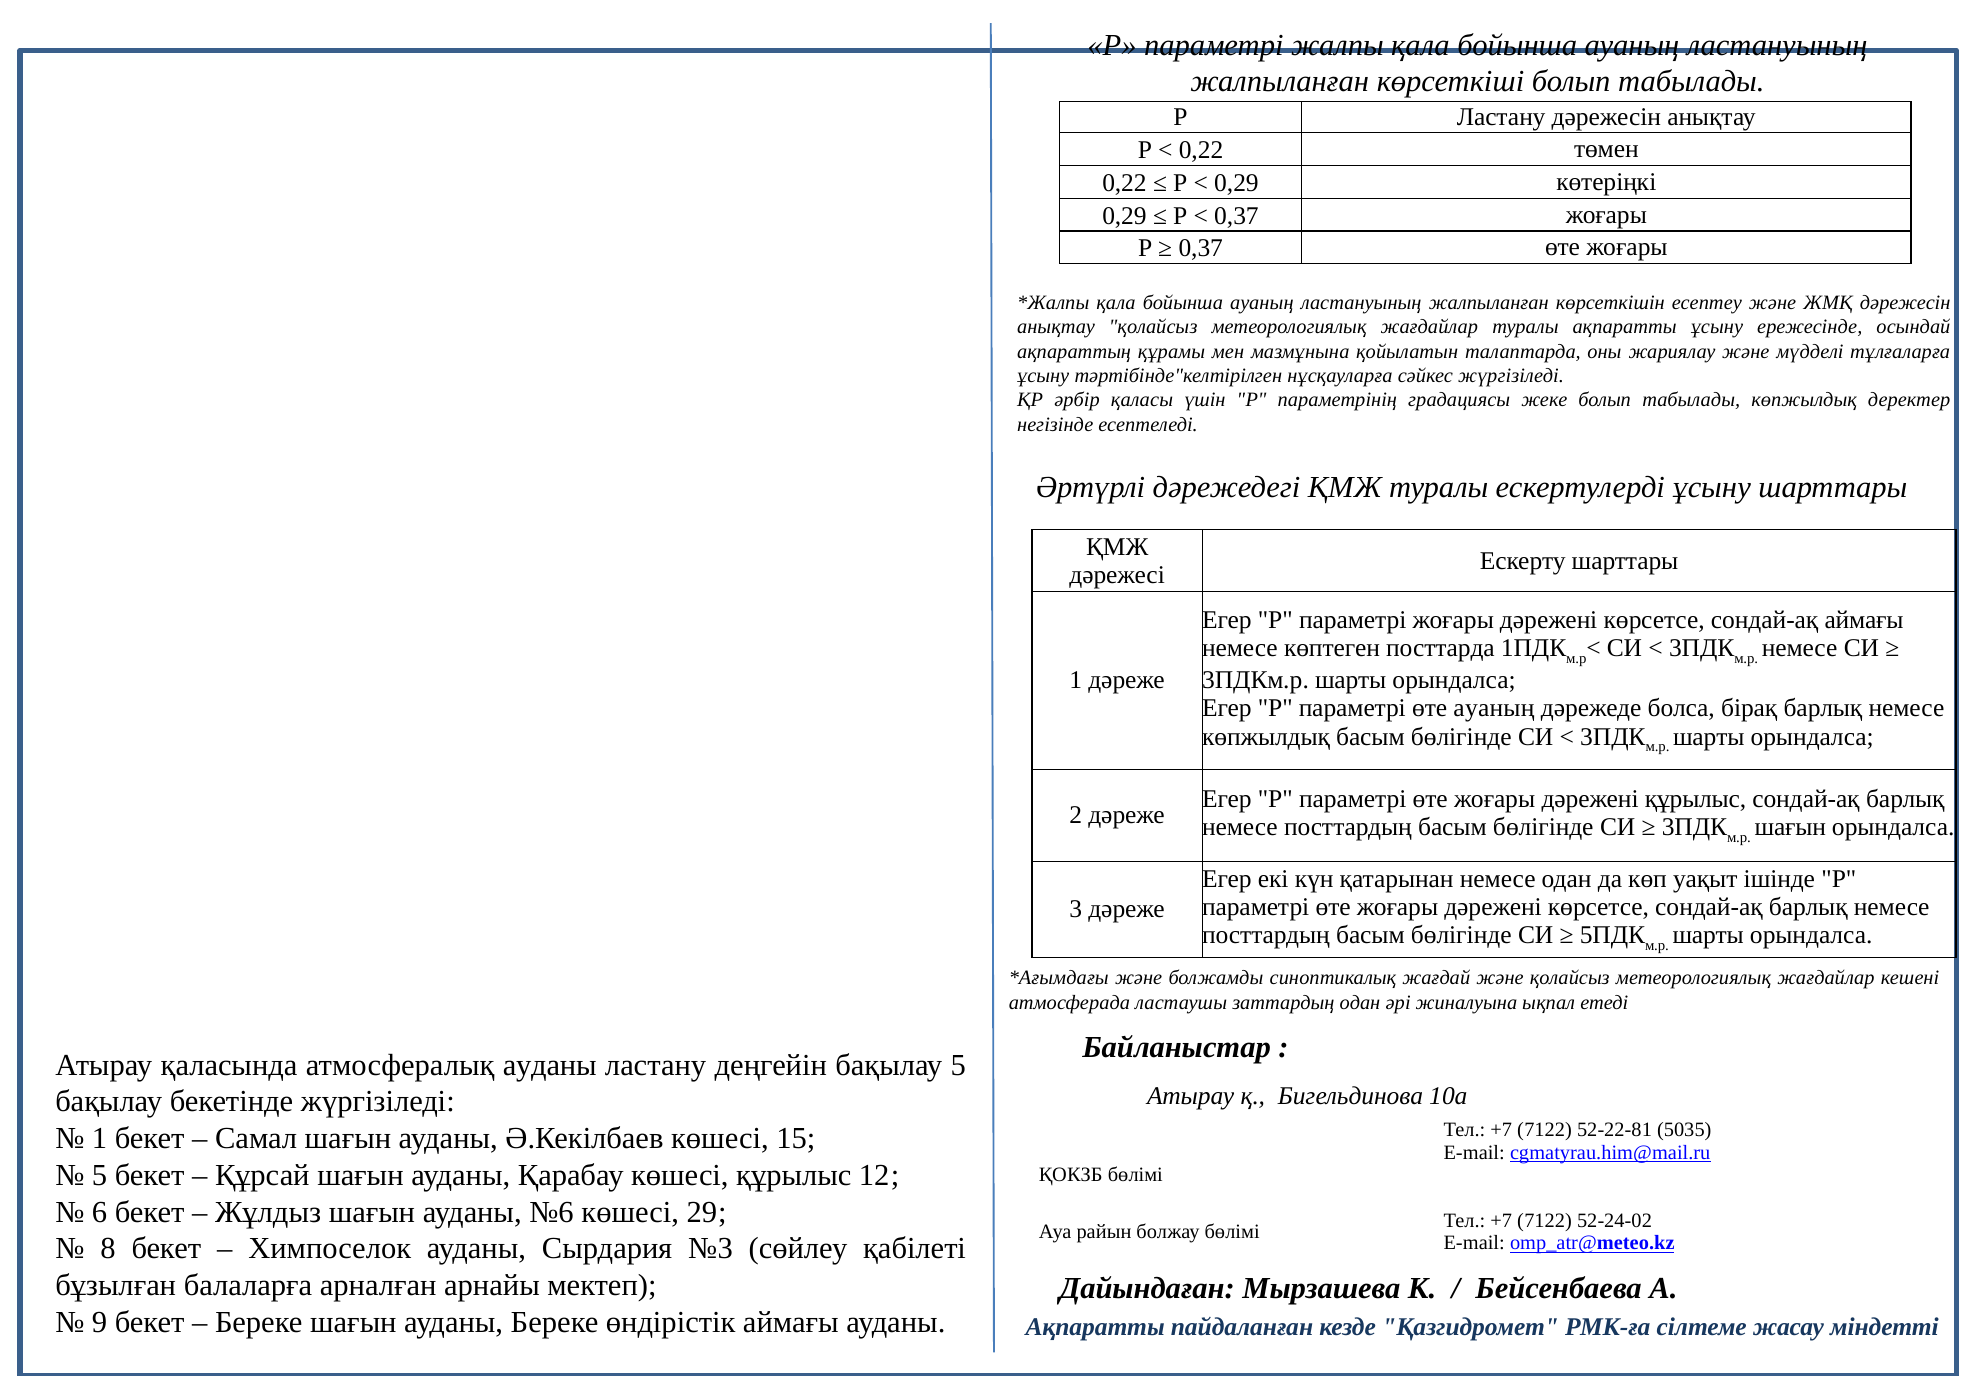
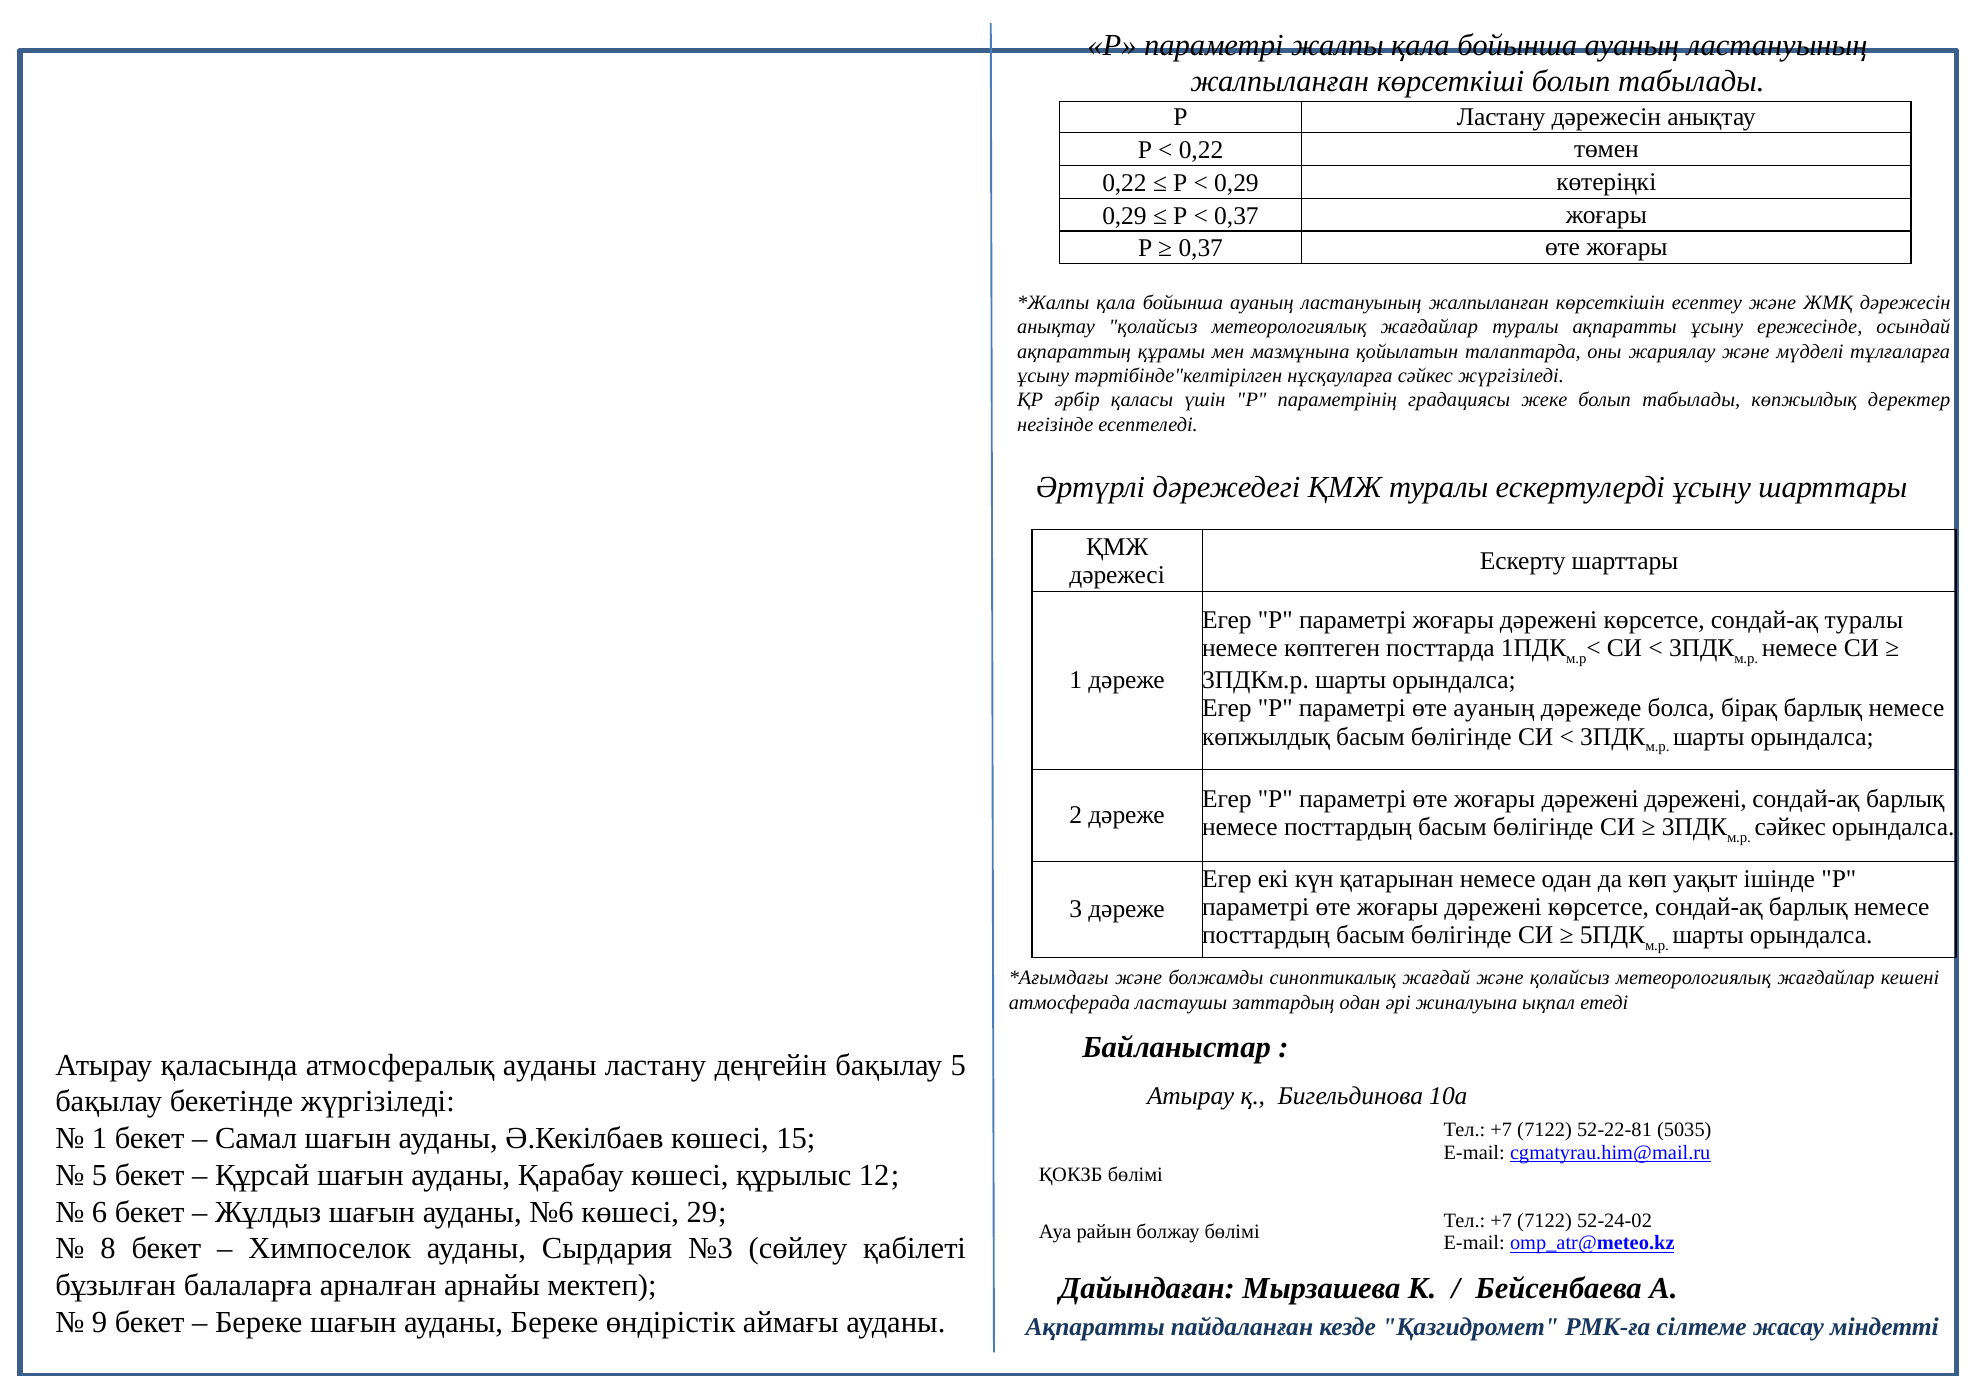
сондай-ақ аймағы: аймағы -> туралы (1864, 620)
дәрежені құрылыс: құрылыс -> дәрежені (1696, 800)
шағын: шағын -> сәйкес (1790, 828)
